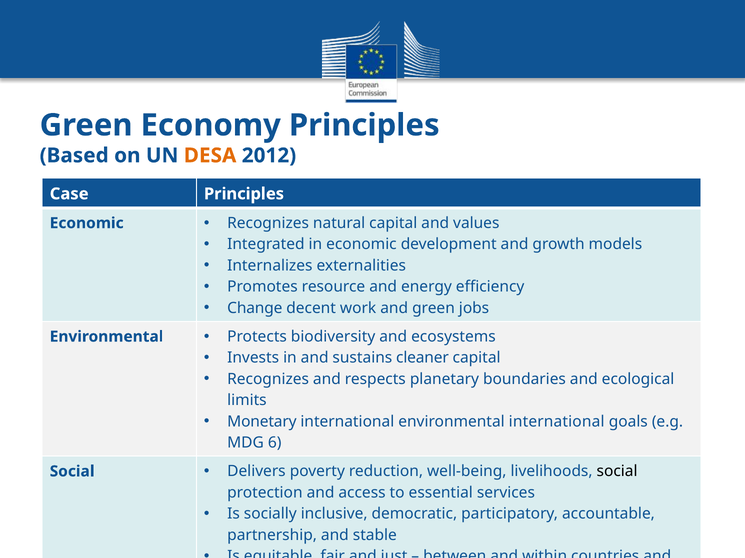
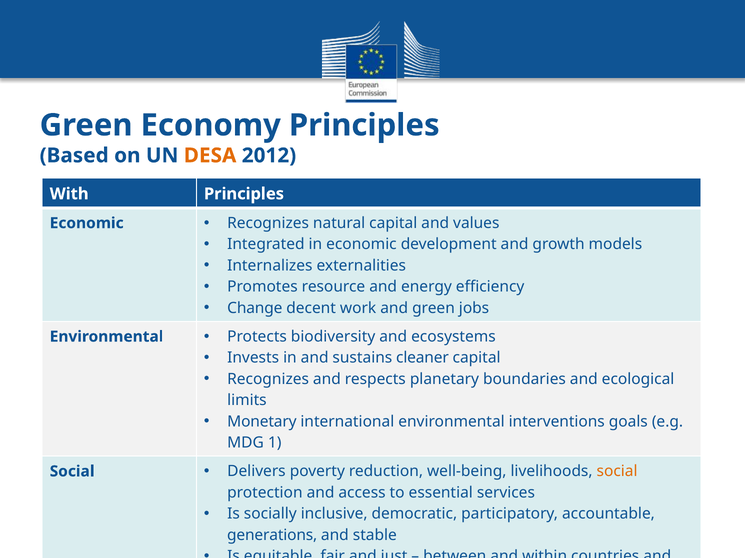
Case: Case -> With (69, 194)
environmental international: international -> interventions (557, 422)
6: 6 -> 1 (275, 443)
social colour: black -> orange (617, 472)
partnership: partnership -> generations (272, 536)
